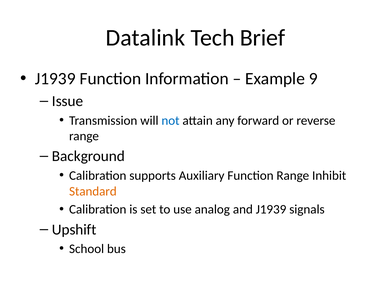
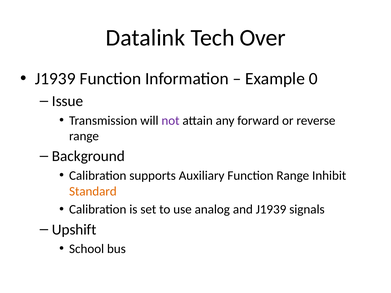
Brief: Brief -> Over (263, 38)
9: 9 -> 0 (313, 79)
not colour: blue -> purple (170, 121)
